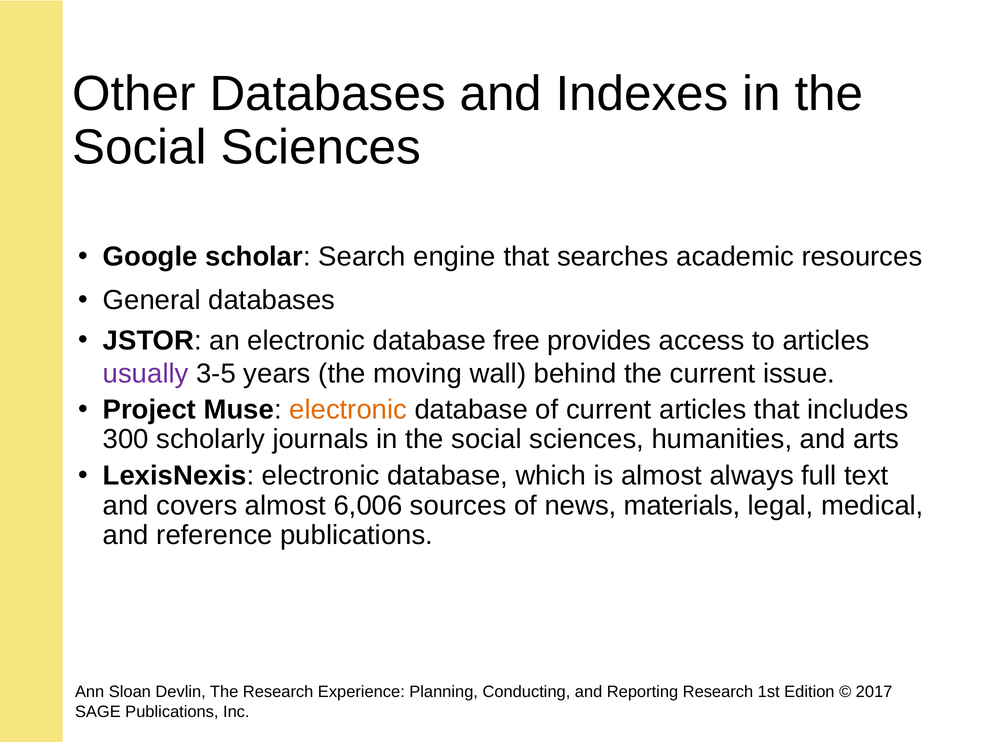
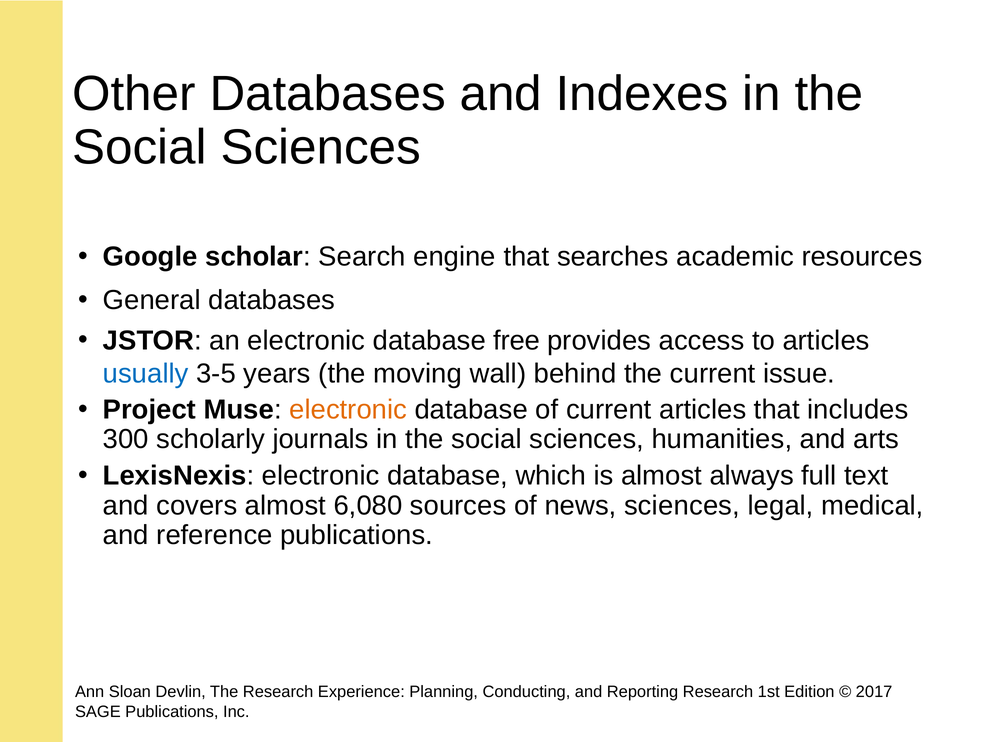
usually colour: purple -> blue (146, 373)
6,006: 6,006 -> 6,080 (368, 505)
news materials: materials -> sciences (682, 505)
